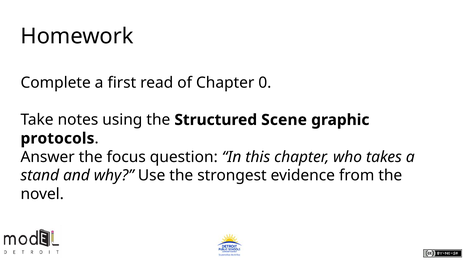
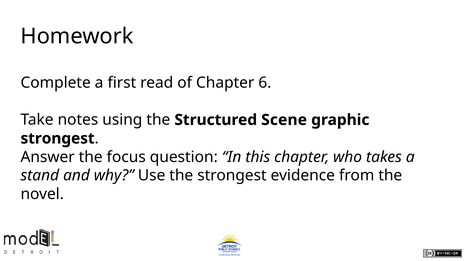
0: 0 -> 6 (265, 83)
protocols: protocols -> strongest (58, 139)
